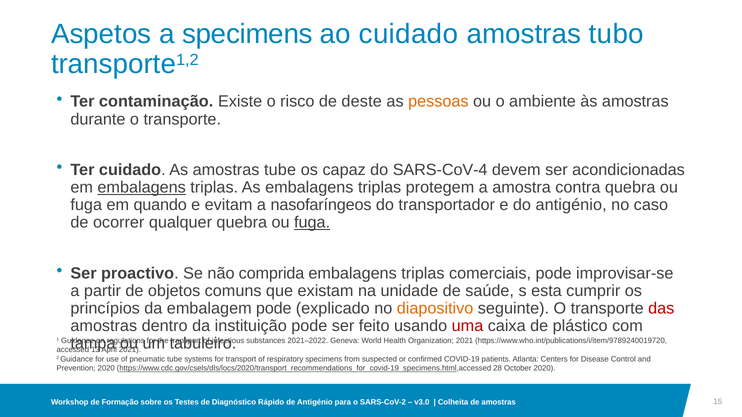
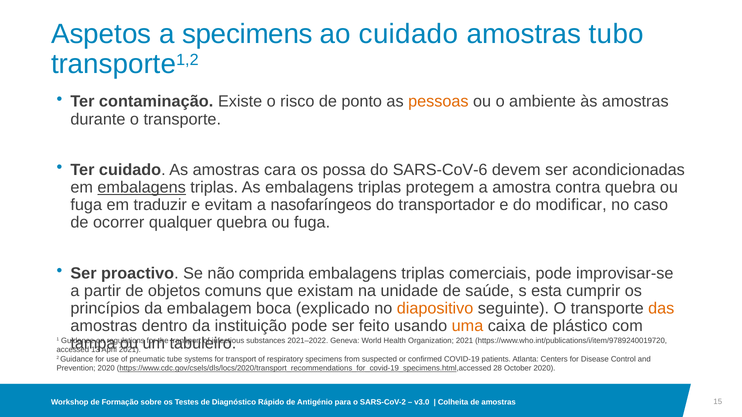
deste: deste -> ponto (362, 102)
amostras tube: tube -> cara (280, 170)
capaz: capaz -> possa (344, 170)
SARS-CoV-4: SARS-CoV-4 -> SARS-CoV-6 (440, 170)
quando: quando -> traduzir (160, 205)
do antigénio: antigénio -> modificar (571, 205)
fuga underline: present -> none (312, 223)
embalagem pode: pode -> boca (274, 309)
das colour: red -> orange (661, 309)
uma colour: red -> orange (467, 326)
